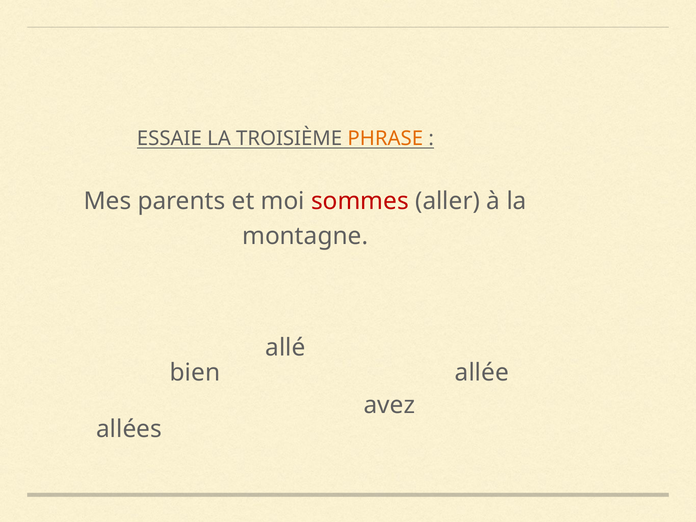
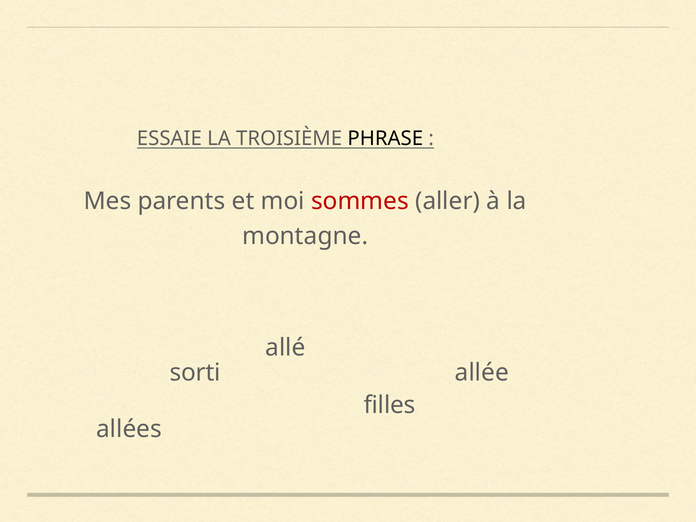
PHRASE colour: orange -> black (385, 139)
bien: bien -> sorti (195, 373)
avez: avez -> filles (390, 405)
